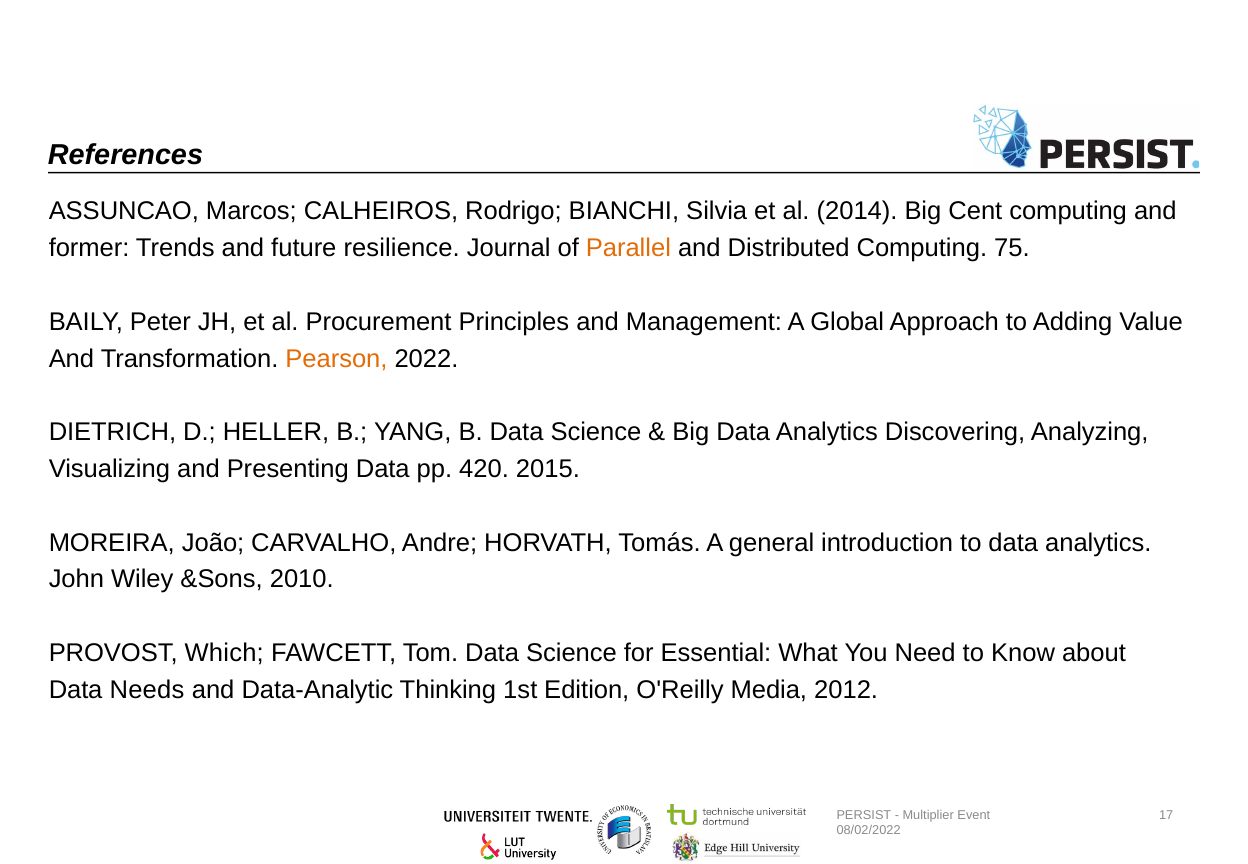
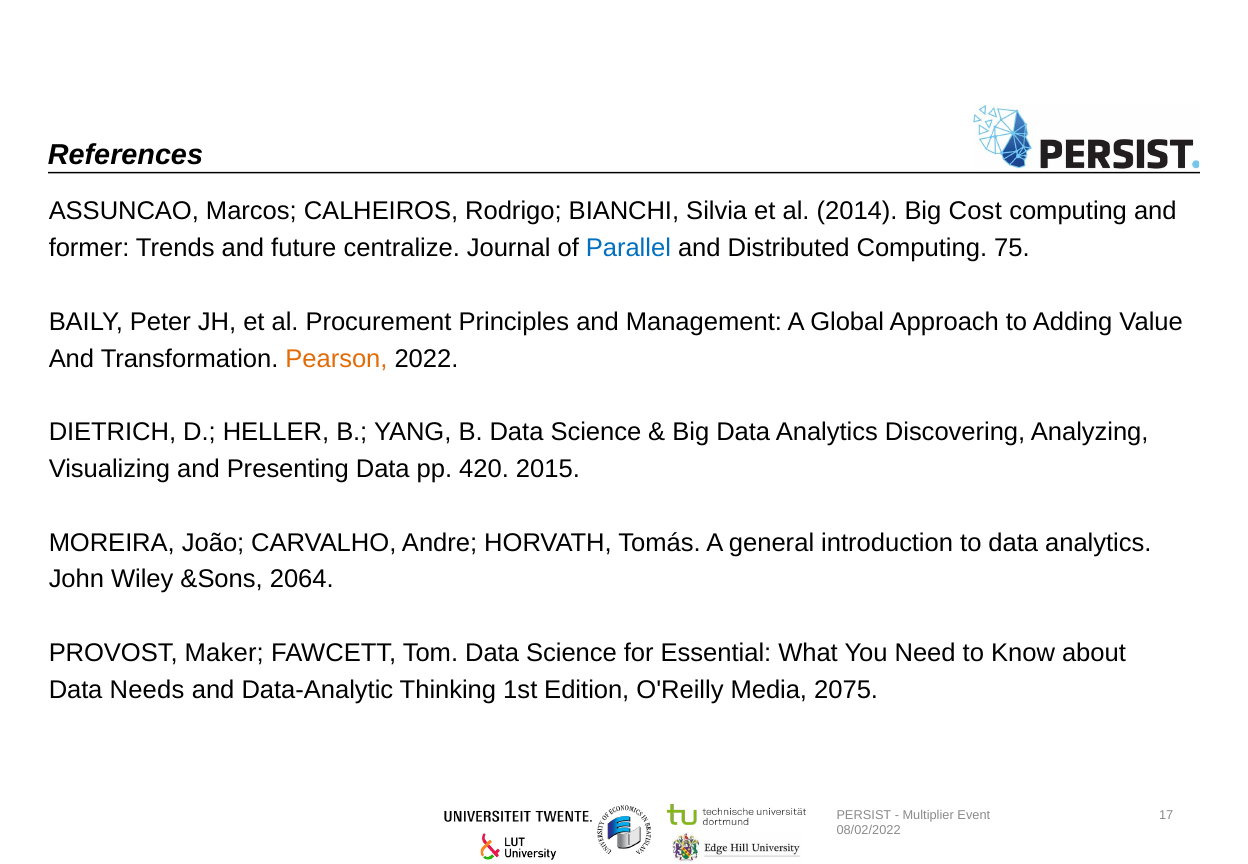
Cent: Cent -> Cost (975, 211)
resilience: resilience -> centralize (402, 248)
Parallel colour: orange -> blue (628, 248)
2010: 2010 -> 2064 (302, 580)
Which: Which -> Maker (224, 653)
2012: 2012 -> 2075 (846, 690)
